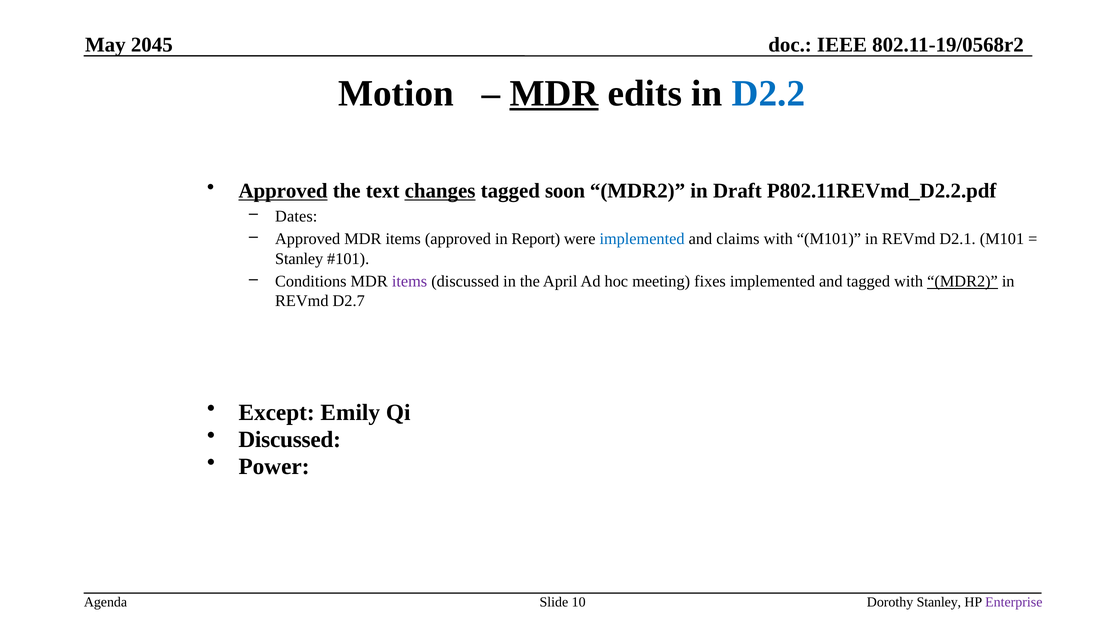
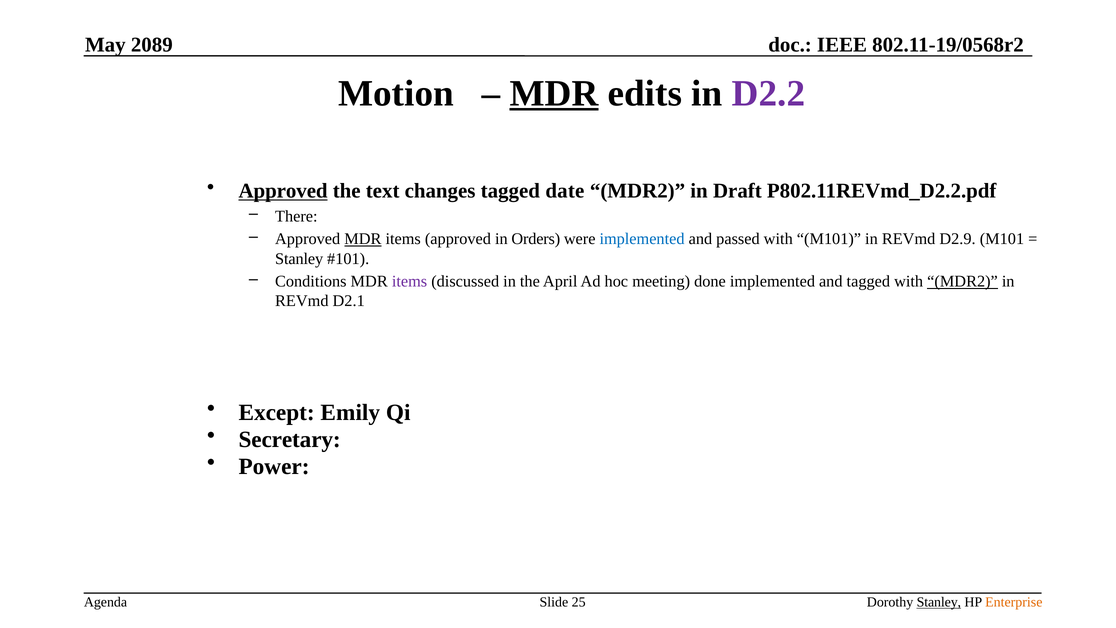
2045: 2045 -> 2089 (152, 45)
D2.2 colour: blue -> purple (768, 93)
changes underline: present -> none (440, 191)
soon: soon -> date (565, 191)
Dates: Dates -> There (296, 216)
MDR underline: none -> present (363, 239)
Report: Report -> Orders (536, 239)
claims: claims -> passed (738, 239)
D2.1: D2.1 -> D2.9 (958, 239)
fixes: fixes -> done (710, 281)
D2.7: D2.7 -> D2.1 (349, 301)
Discussed: Discussed -> Secretary (290, 439)
10: 10 -> 25 (579, 602)
Stanley underline: none -> present (939, 602)
Enterprise colour: purple -> orange (1014, 602)
